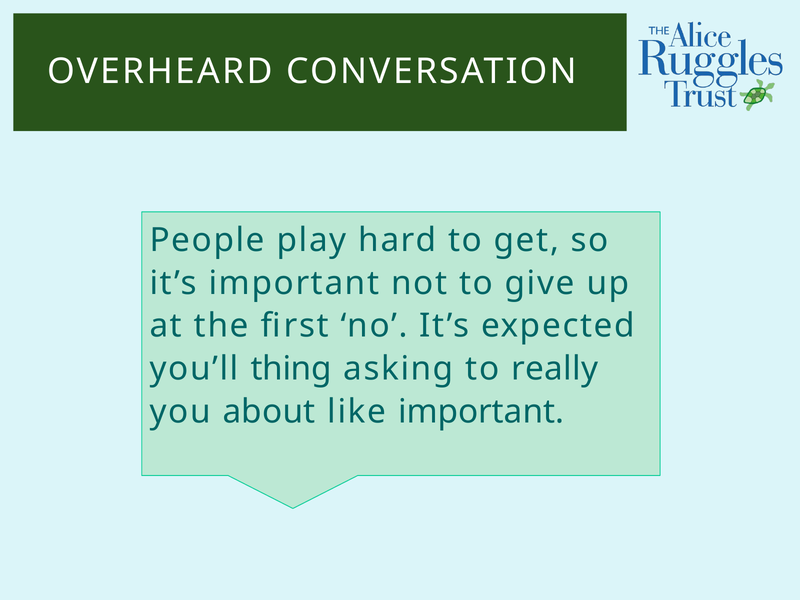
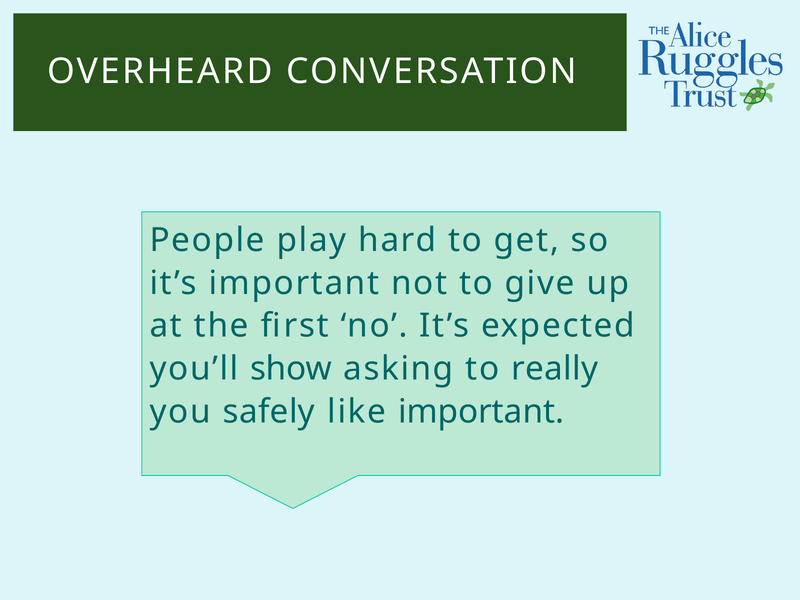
thing: thing -> show (291, 369)
about: about -> safely (269, 412)
